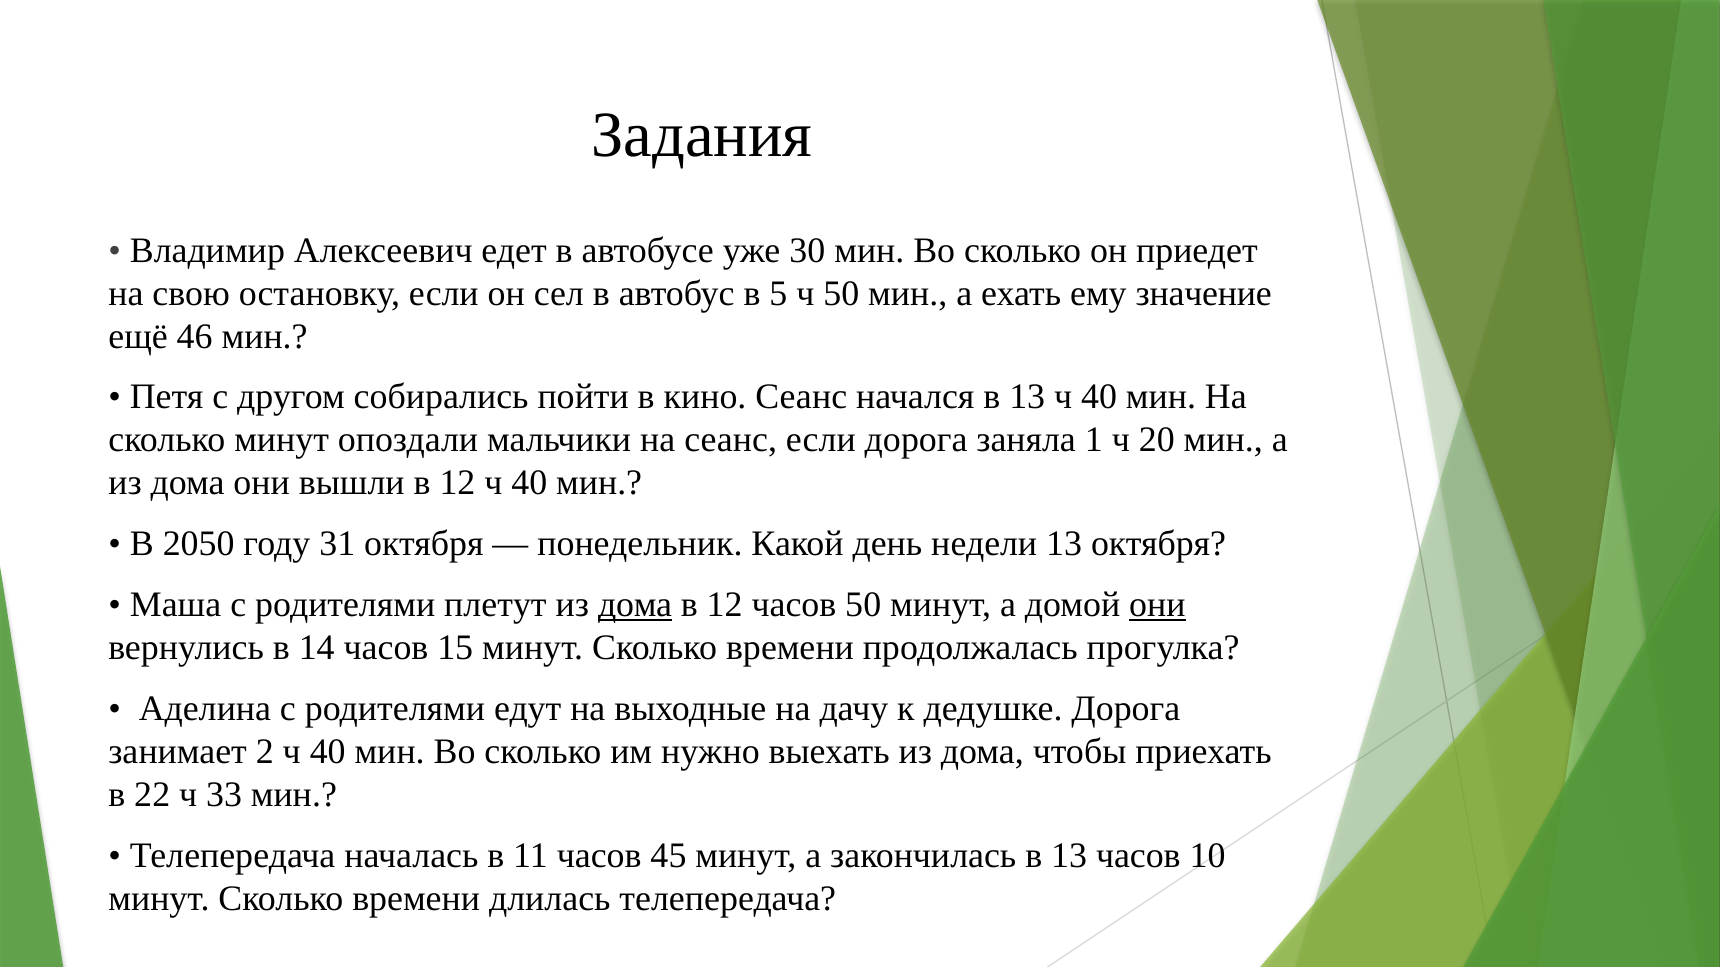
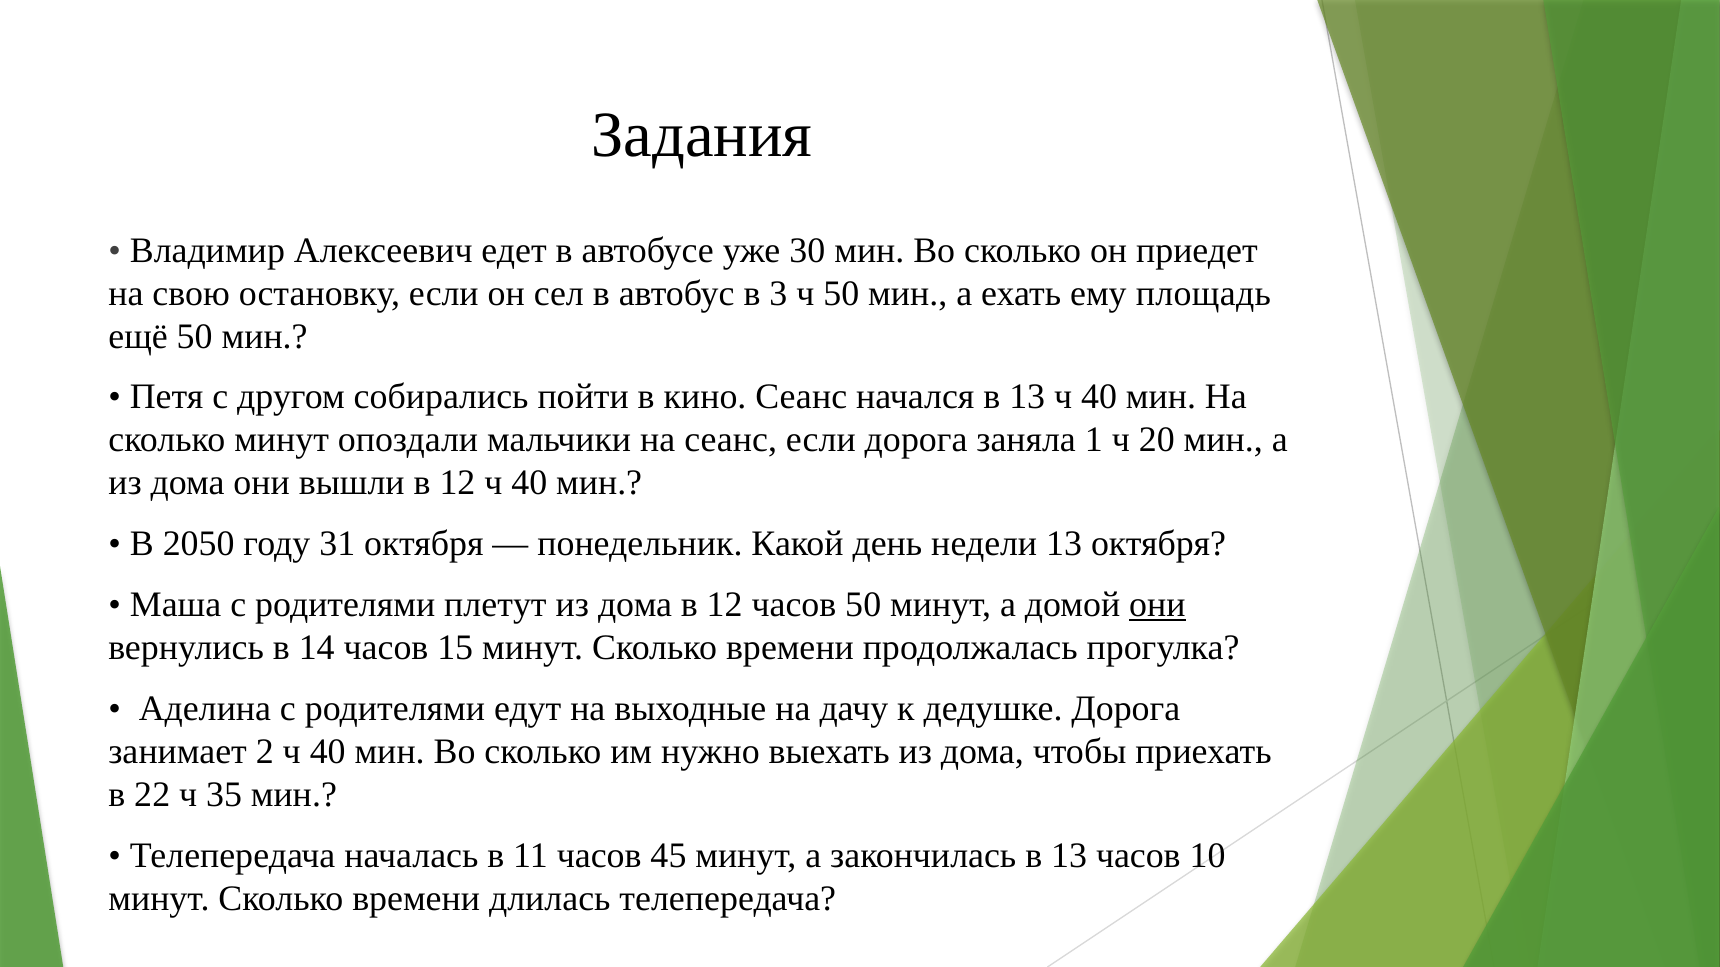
5: 5 -> 3 (778, 293)
значение: значение -> площадь (1203, 293)
ещё 46: 46 -> 50 (195, 336)
дома underline: present -> none (635, 605)
33: 33 -> 35 (224, 795)
